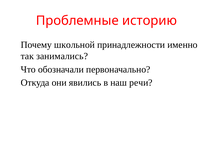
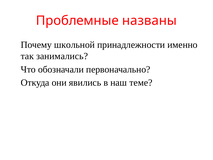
историю: историю -> названы (149, 21)
речи: речи -> теме (141, 83)
